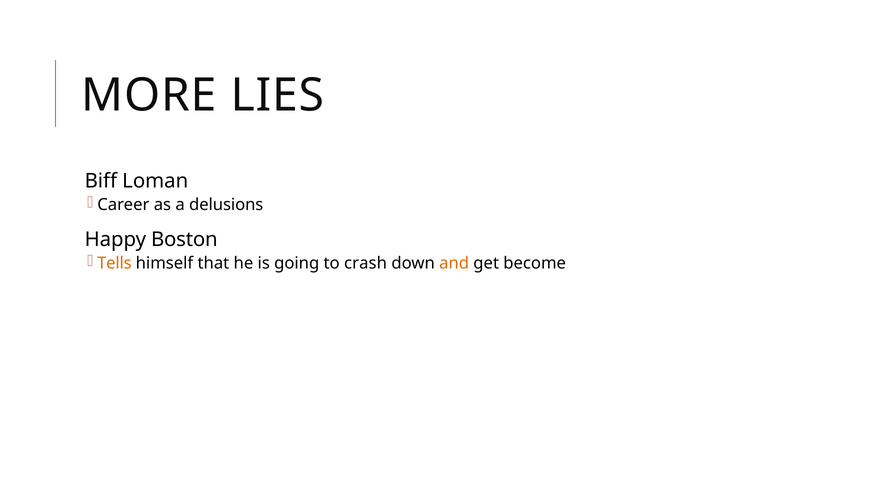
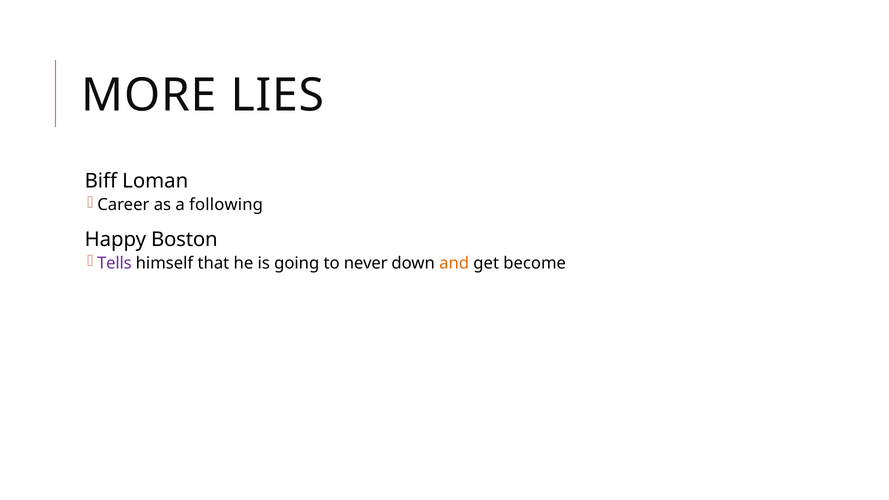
delusions: delusions -> following (226, 205)
Tells colour: orange -> purple (114, 263)
crash: crash -> never (366, 263)
